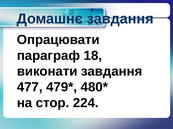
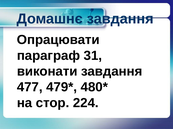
18: 18 -> 31 (93, 56)
